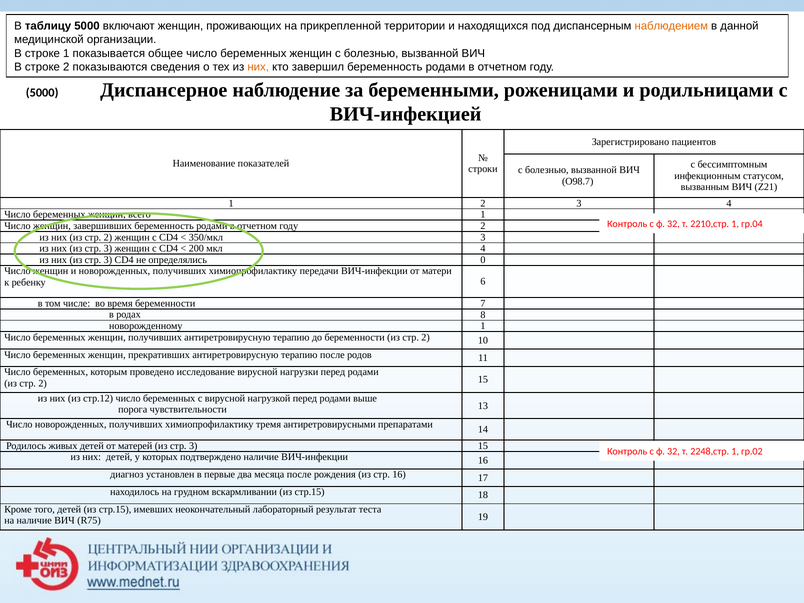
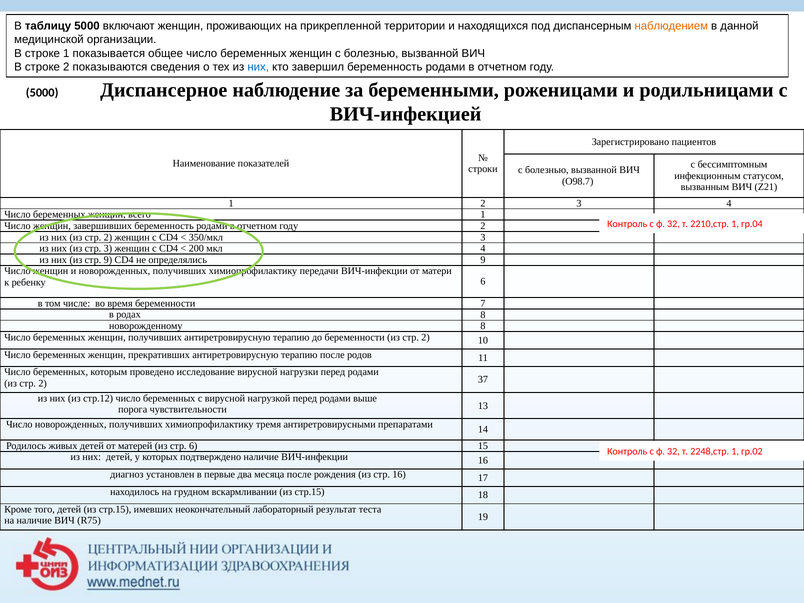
них colour: orange -> blue (258, 67)
3: 3 -> 9 (108, 260)
определялись 0: 0 -> 9 (483, 260)
новорожденному 1: 1 -> 8 (483, 326)
2 15: 15 -> 37 (483, 380)
матерей из стр 3: 3 -> 6 (193, 446)
